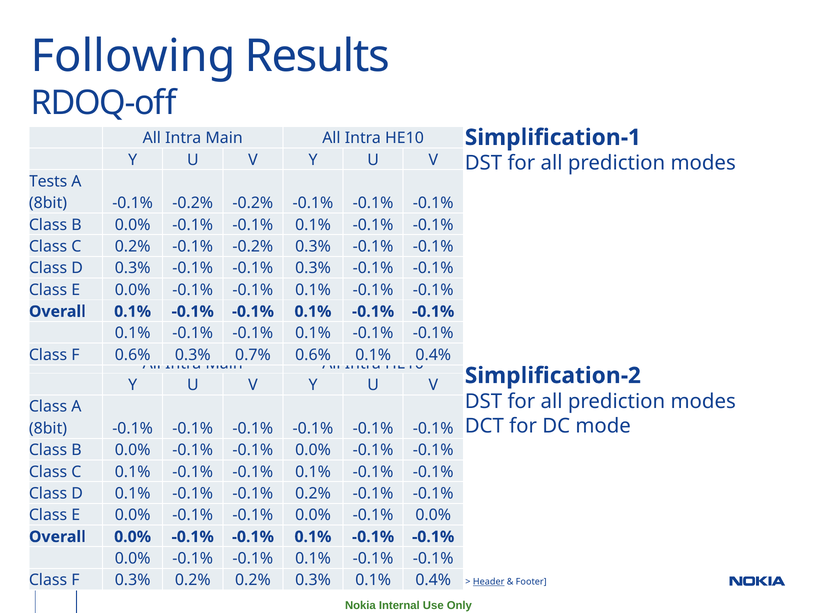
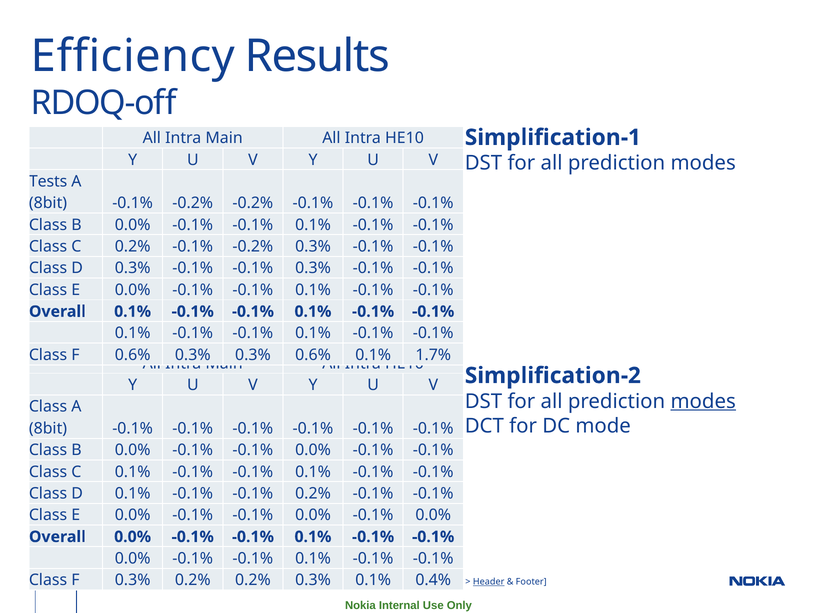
Following: Following -> Efficiency (133, 56)
0.3% 0.7%: 0.7% -> 0.3% (253, 355)
0.6% 0.1% 0.4%: 0.4% -> 1.7% (433, 355)
modes underline: none -> present (703, 401)
